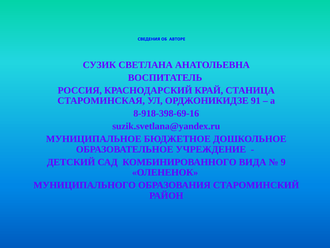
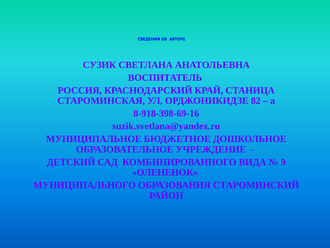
91: 91 -> 82 (256, 101)
